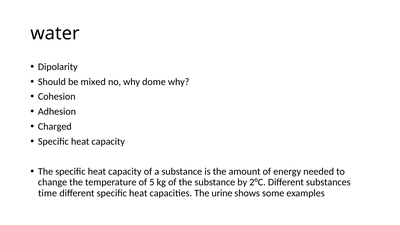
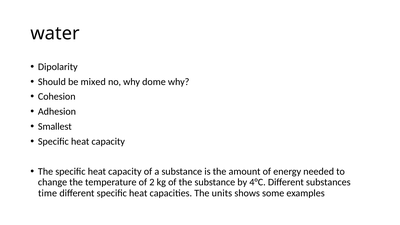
Charged: Charged -> Smallest (55, 127)
5: 5 -> 2 (152, 182)
2°C: 2°C -> 4°C (258, 182)
urine: urine -> units (222, 193)
